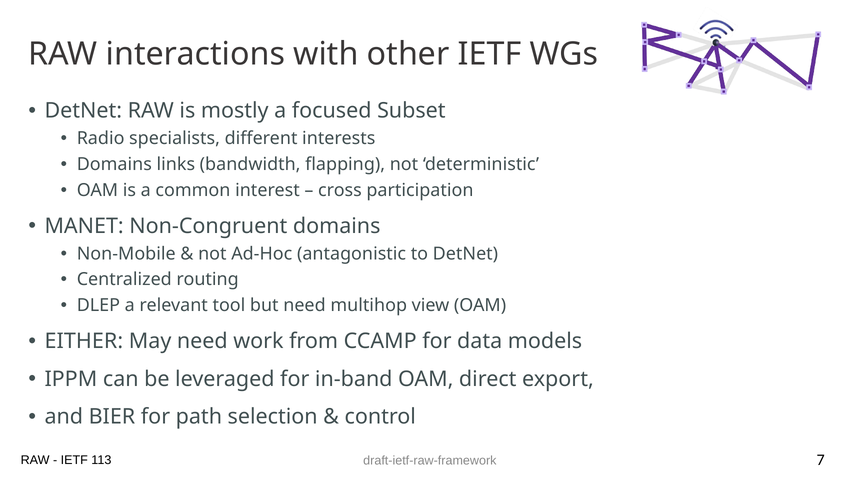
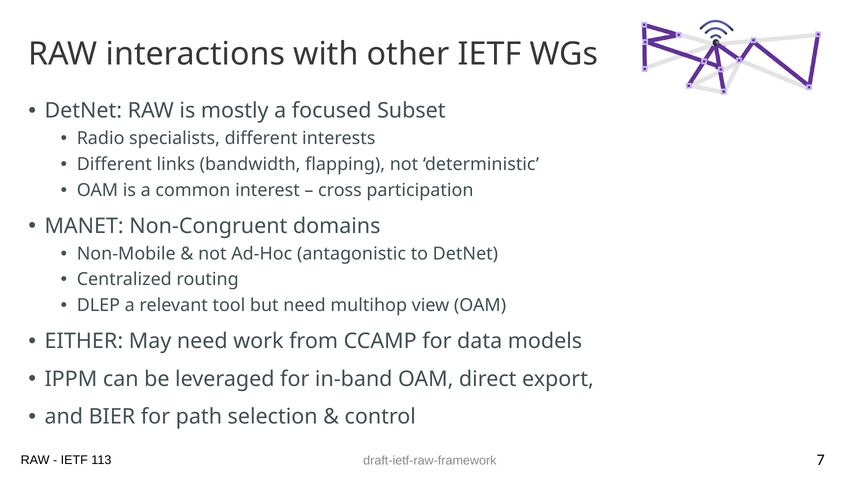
Domains: Domains -> Different (114, 164)
